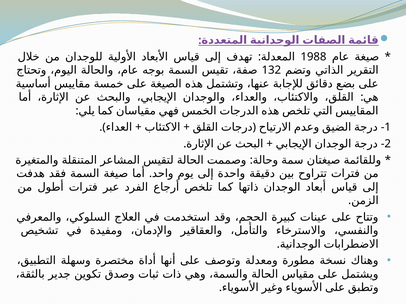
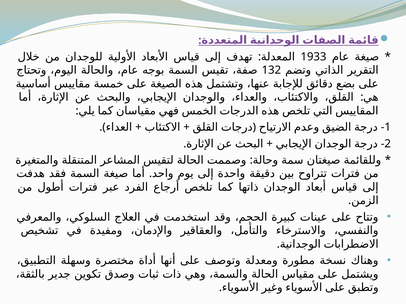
1988: 1988 -> 1933 (313, 57)
